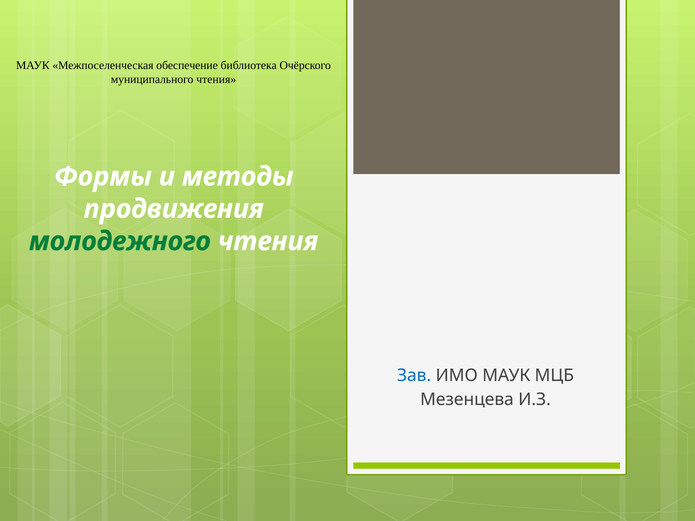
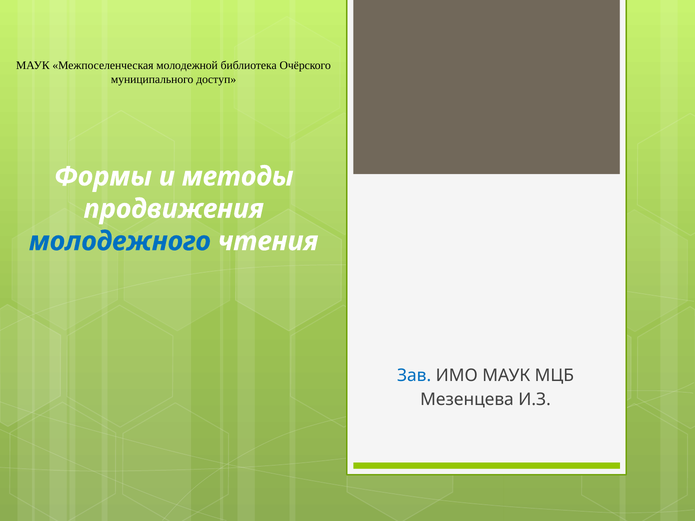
обеспечение: обеспечение -> молодежной (187, 65)
муниципального чтения: чтения -> доступ (216, 79)
молодежного colour: green -> blue (120, 241)
